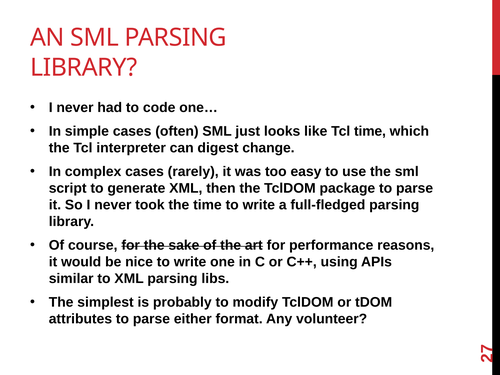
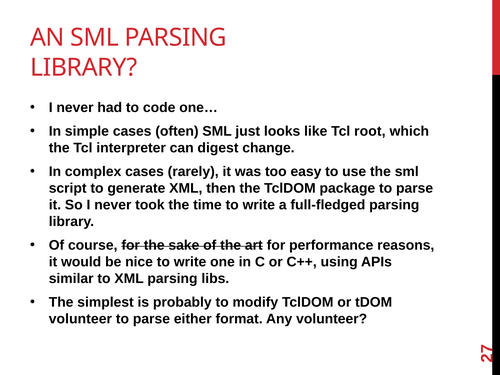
Tcl time: time -> root (370, 131)
attributes: attributes -> volunteer (80, 319)
